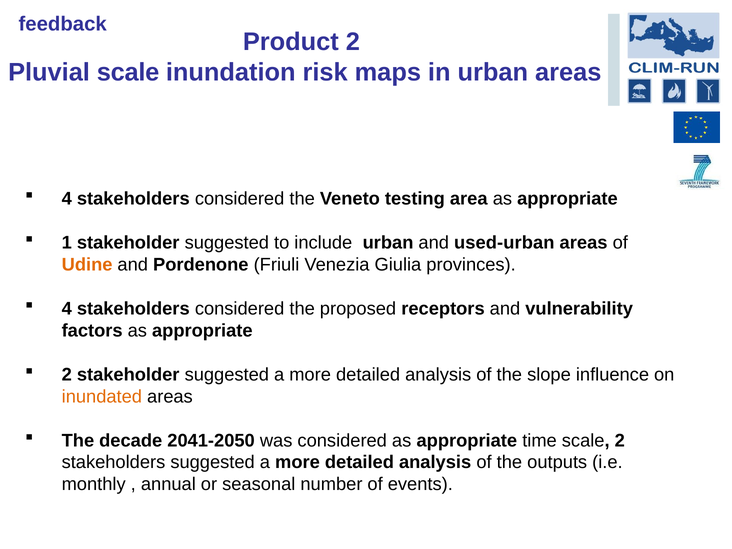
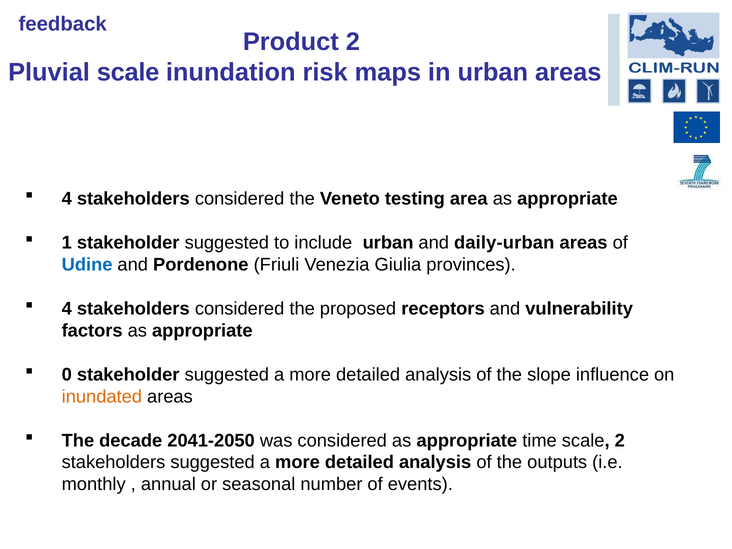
used-urban: used-urban -> daily-urban (504, 243)
Udine colour: orange -> blue (87, 265)
2: 2 -> 0 (67, 375)
